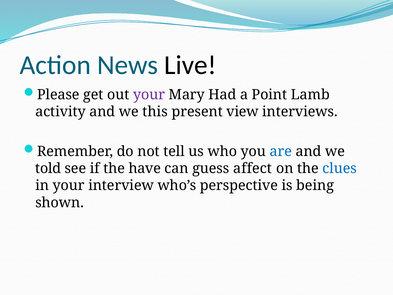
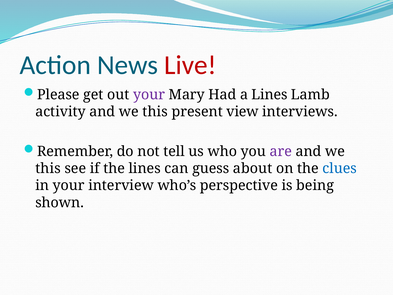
Live colour: black -> red (190, 65)
a Point: Point -> Lines (269, 95)
are colour: blue -> purple (281, 151)
told: told -> this (48, 168)
the have: have -> lines (145, 168)
affect: affect -> about (253, 168)
